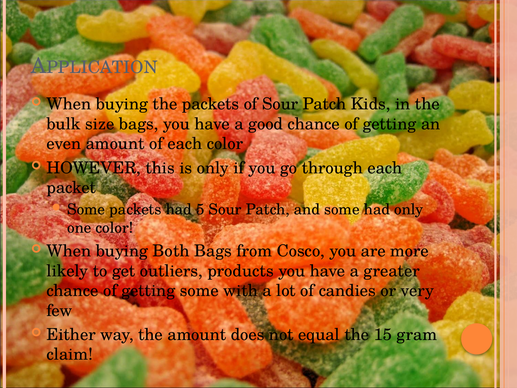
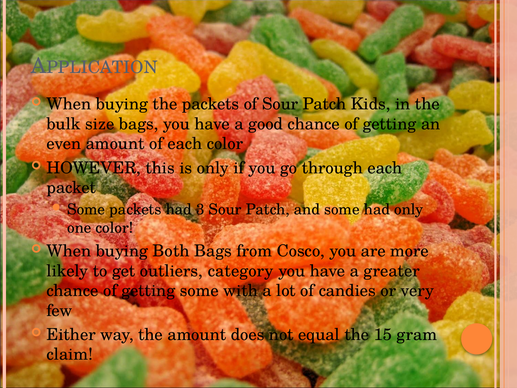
5: 5 -> 3 (200, 210)
products: products -> category (241, 271)
